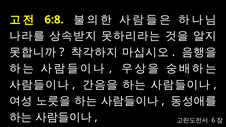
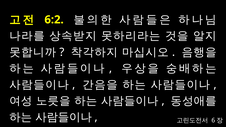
6:8: 6:8 -> 6:2 (54, 20)
